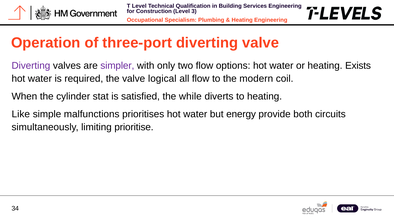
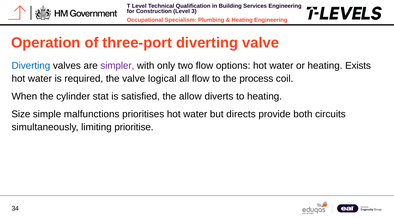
Diverting colour: purple -> blue (31, 66)
modern: modern -> process (256, 79)
while: while -> allow (190, 96)
Like: Like -> Size (21, 114)
energy: energy -> directs (241, 114)
